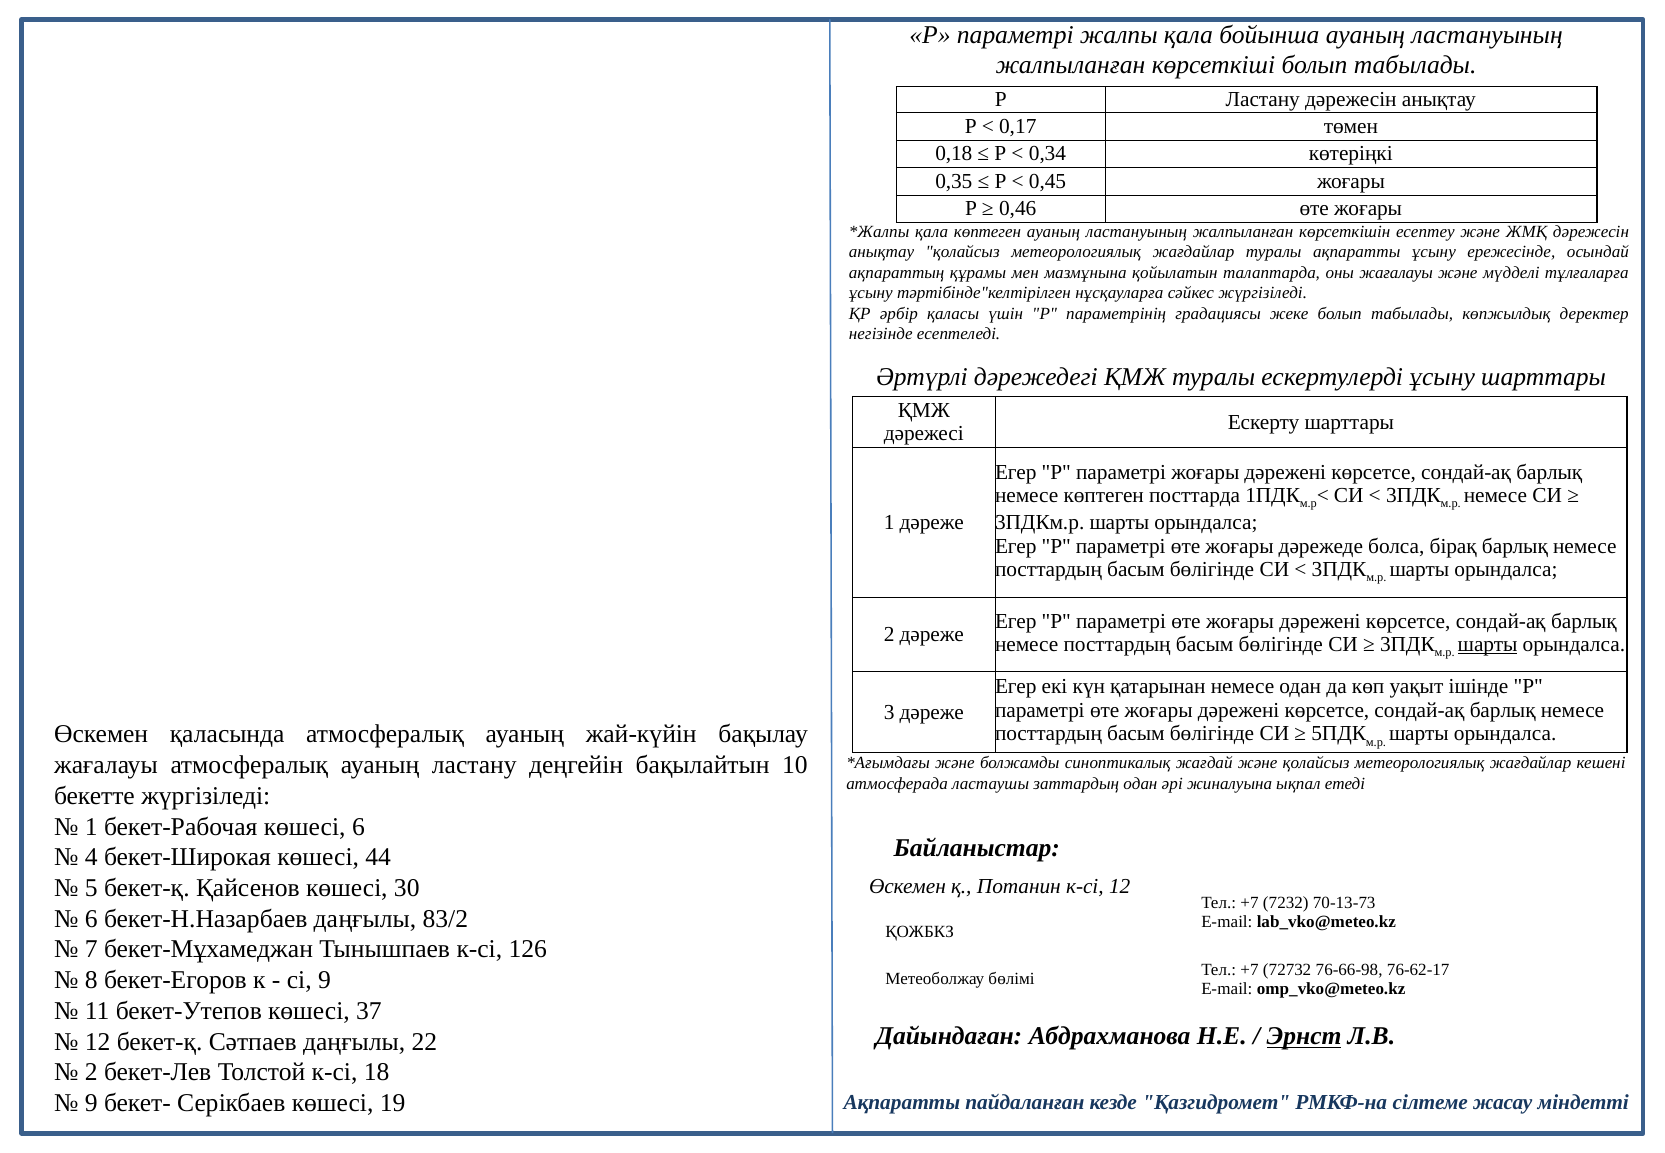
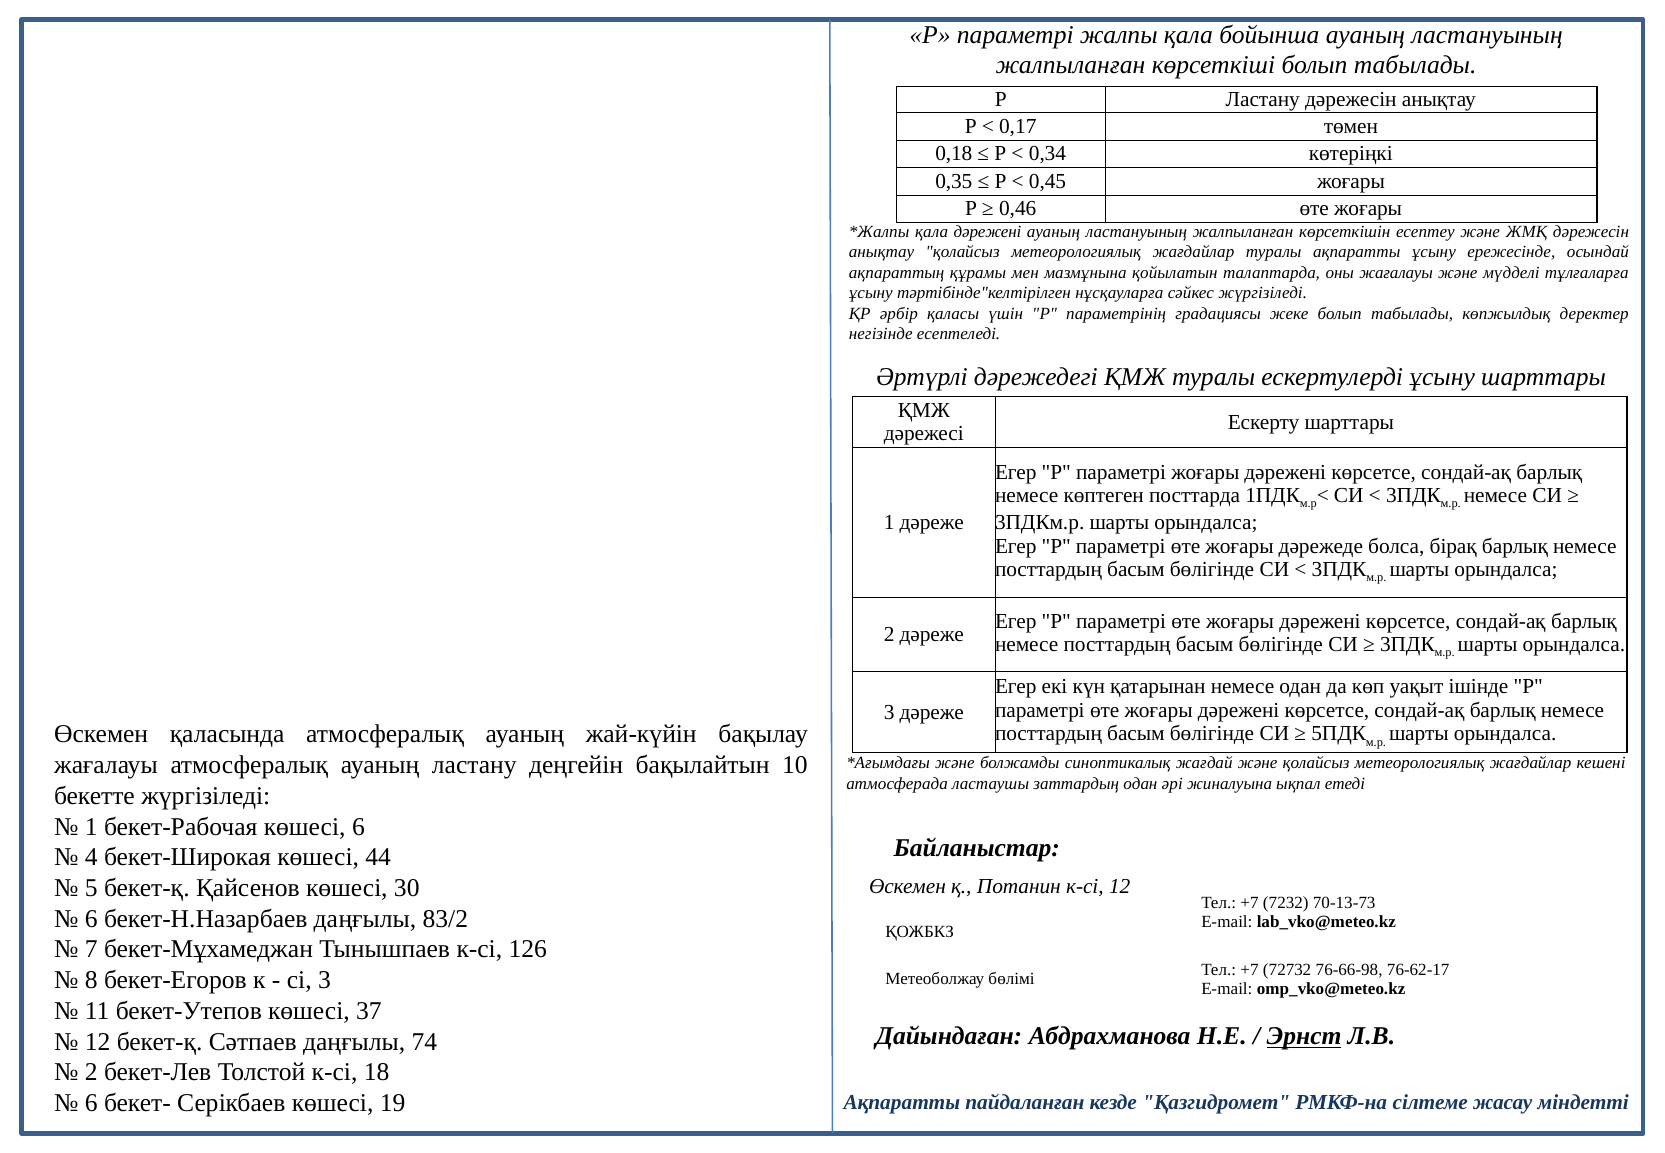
қала көптеген: көптеген -> дәрежені (988, 232)
шарты underline: present -> none (1488, 644)
сі 9: 9 -> 3 (324, 980)
22: 22 -> 74 (424, 1041)
9: 9 -> 6 (91, 1103)
